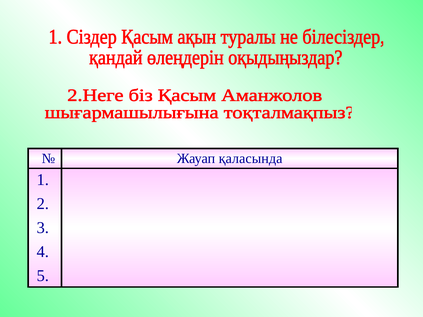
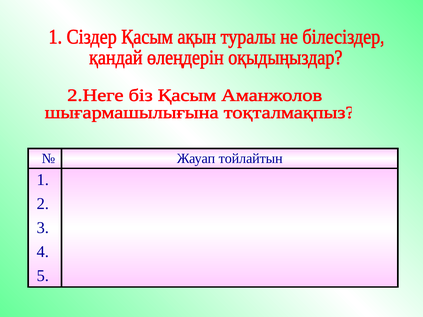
қаласында: қаласында -> тойлайтын (251, 159)
